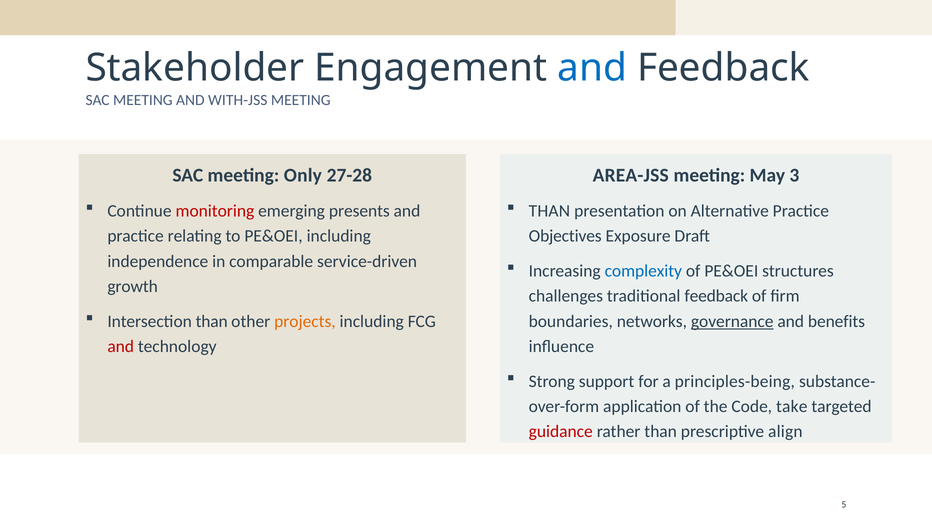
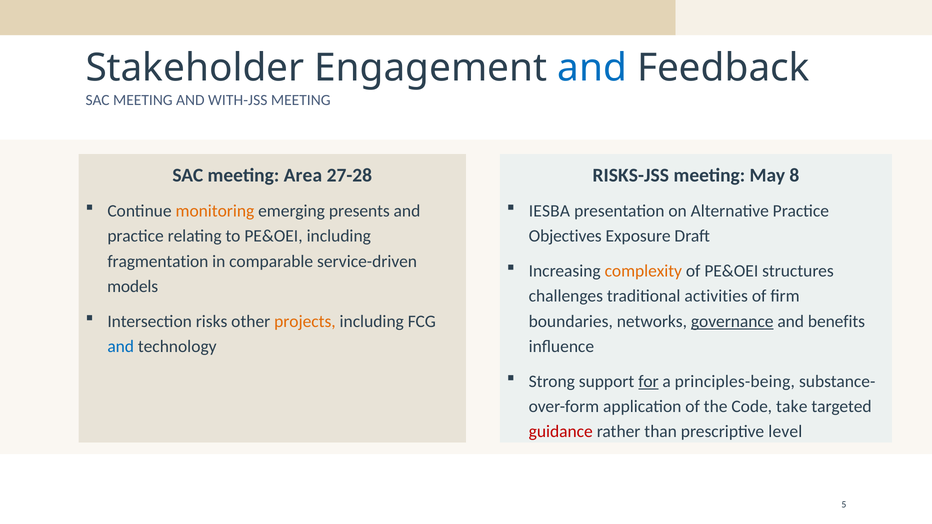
Only: Only -> Area (303, 175)
AREA-JSS: AREA-JSS -> RISKS-JSS (631, 175)
3: 3 -> 8 (794, 175)
monitoring colour: red -> orange (215, 211)
THAN: THAN -> IESBA (549, 211)
independence: independence -> fragmentation (158, 261)
complexity colour: blue -> orange (643, 271)
growth: growth -> models (133, 287)
traditional feedback: feedback -> activities (716, 296)
Intersection than: than -> risks (212, 321)
and colour: red -> blue (121, 347)
for underline: none -> present (648, 381)
align: align -> level (785, 432)
